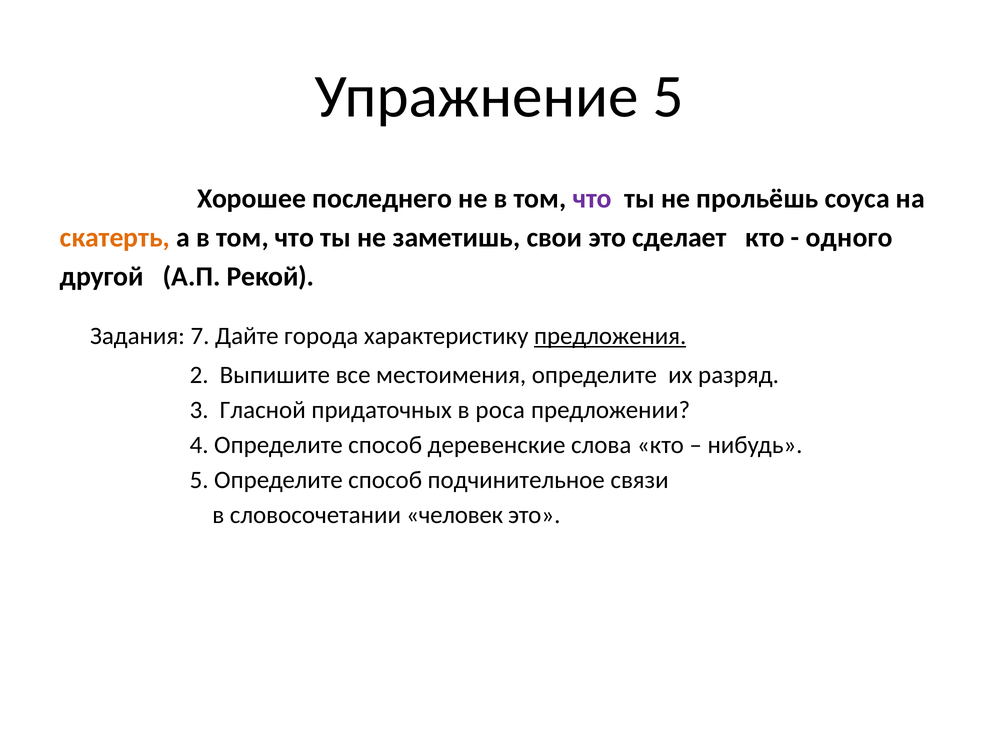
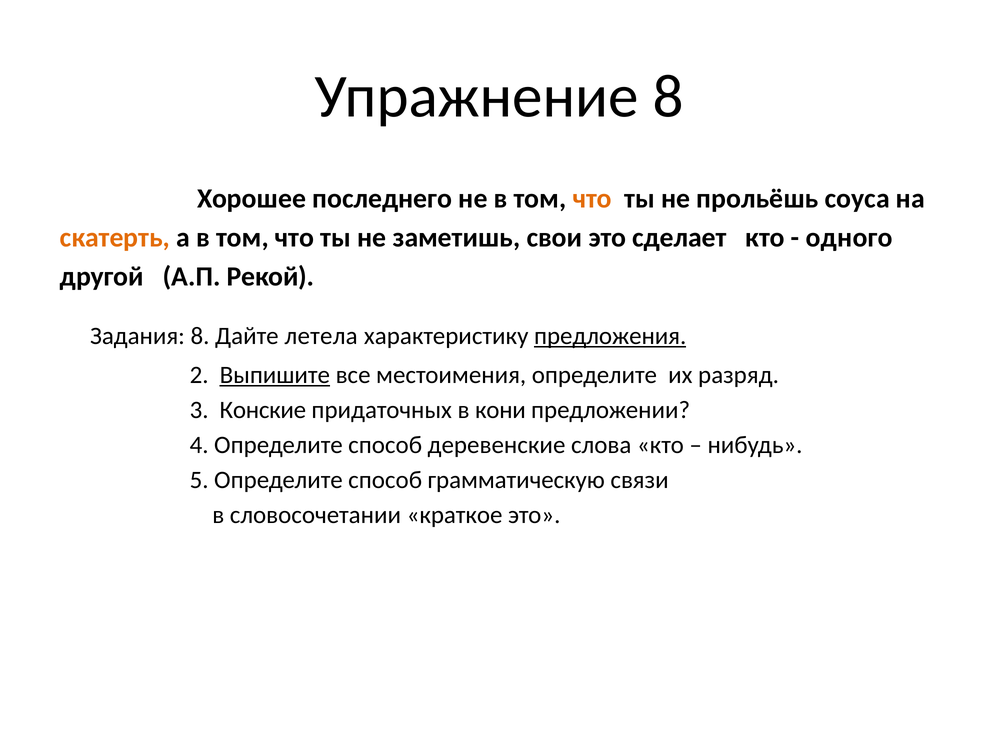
Упражнение 5: 5 -> 8 (668, 97)
что colour: purple -> orange (592, 198)
Задания 7: 7 -> 8 (200, 336)
города: города -> летела (321, 336)
Выпишите underline: none -> present (275, 375)
Гласной: Гласной -> Конские (263, 410)
роса: роса -> кони (500, 410)
подчинительное: подчинительное -> грамматическую (516, 480)
человек: человек -> краткое (455, 515)
